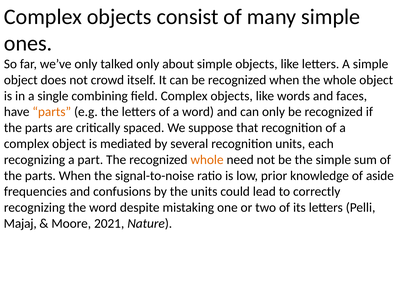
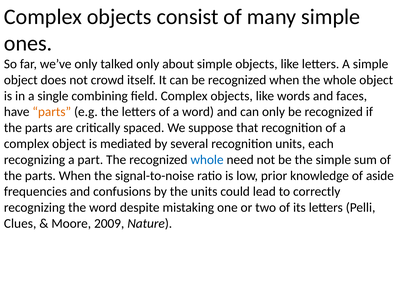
whole colour: orange -> blue (207, 159)
Majaj: Majaj -> Clues (20, 223)
2021: 2021 -> 2009 (109, 223)
